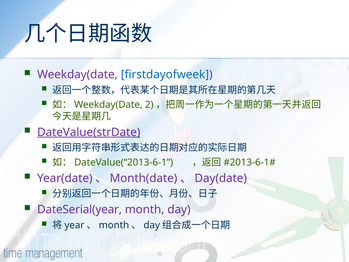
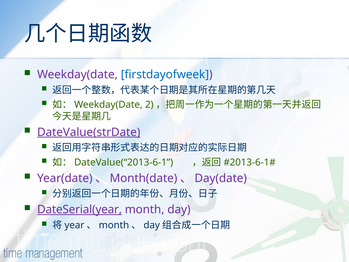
DateSerial(year underline: none -> present (80, 209)
